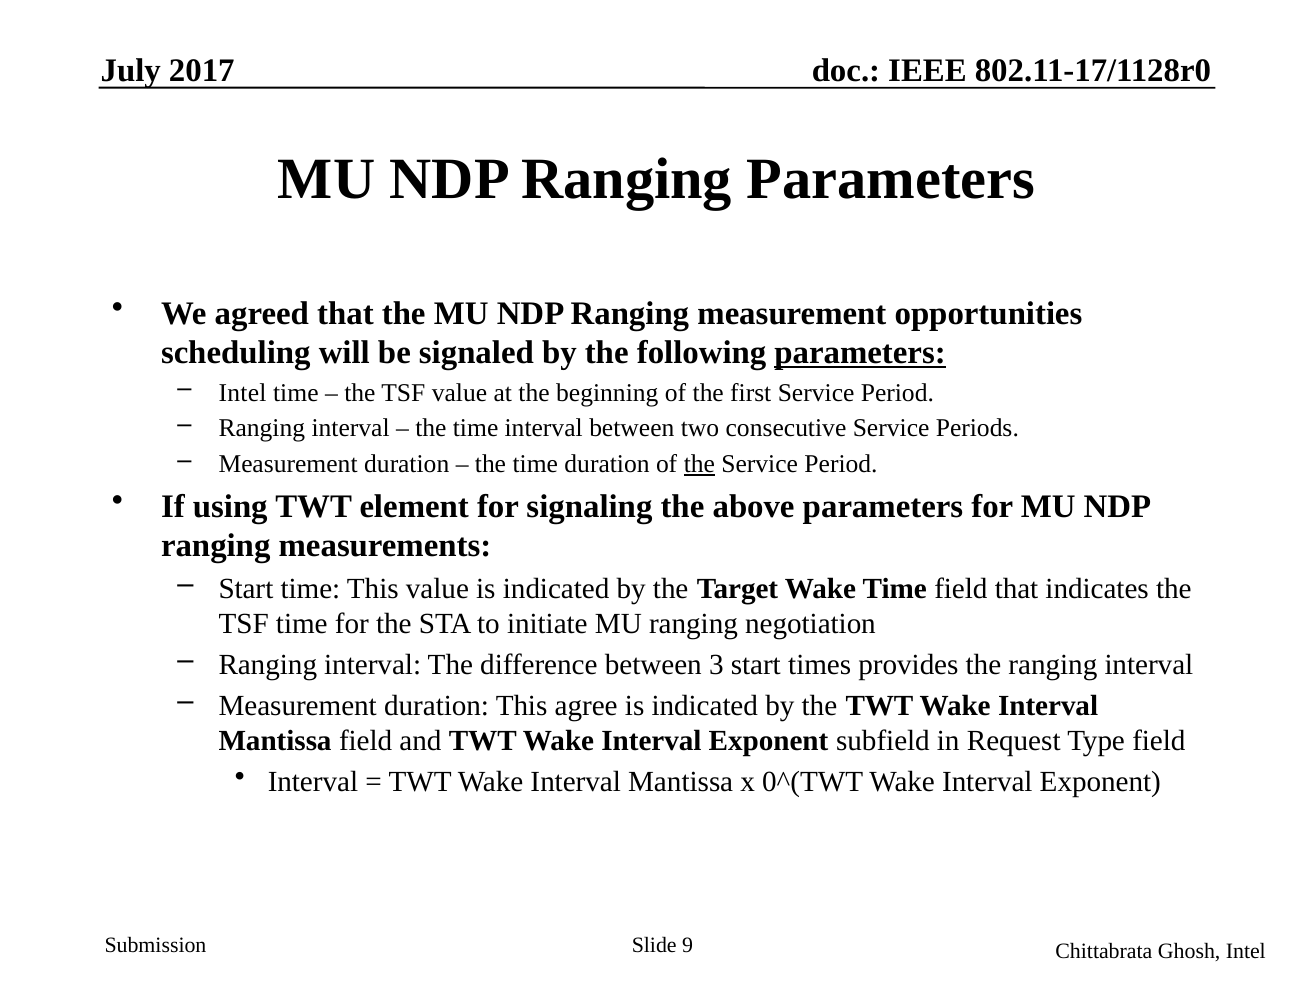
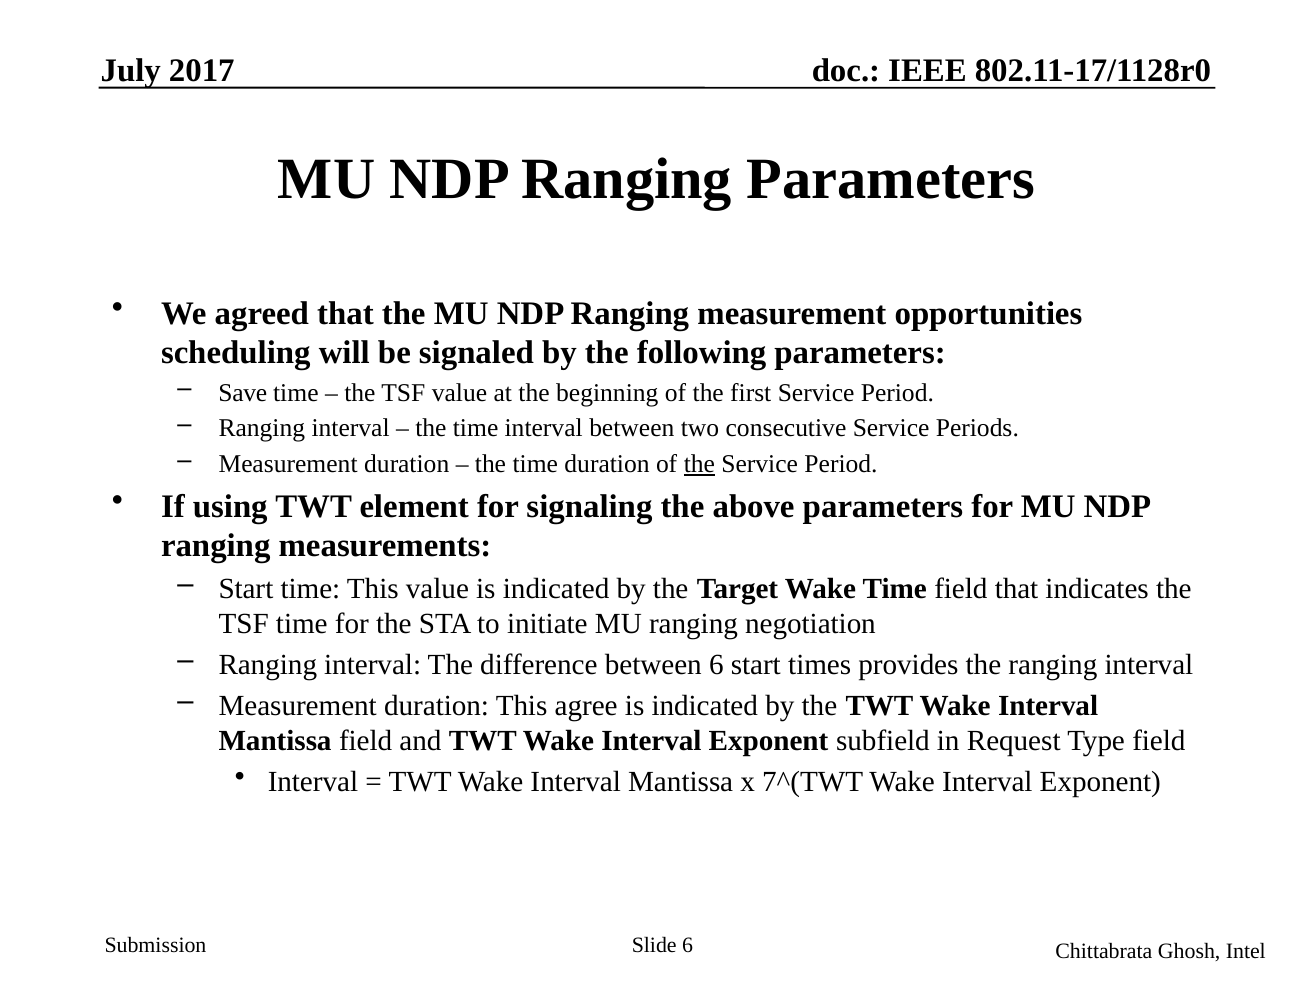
parameters underline: present -> none (860, 353)
Intel: Intel -> Save (243, 392)
between 3: 3 -> 6 (716, 664)
0^(TWT: 0^(TWT -> 7^(TWT (813, 781)
Slide 9: 9 -> 6 (688, 945)
